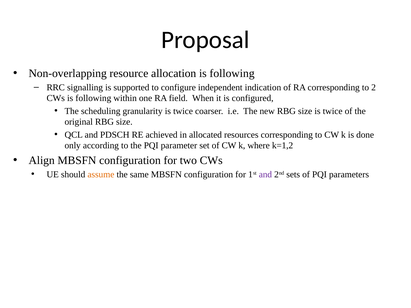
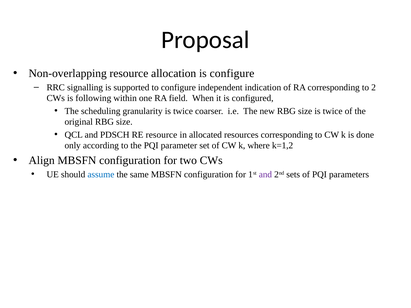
allocation is following: following -> configure (232, 73)
RE achieved: achieved -> resource (161, 135)
assume colour: orange -> blue (101, 175)
